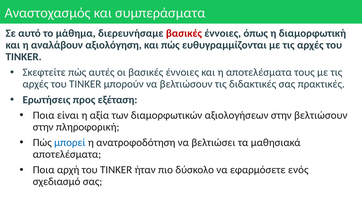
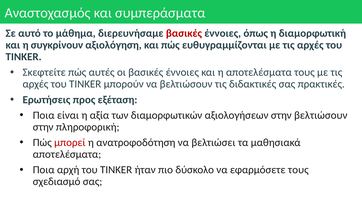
αναλάβουν: αναλάβουν -> συγκρίνουν (57, 45)
μπορεί colour: blue -> red (70, 143)
εφαρμόσετε ενός: ενός -> τους (298, 170)
